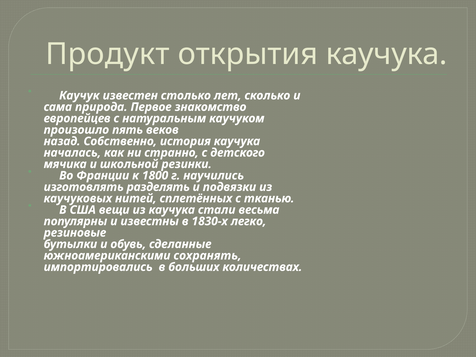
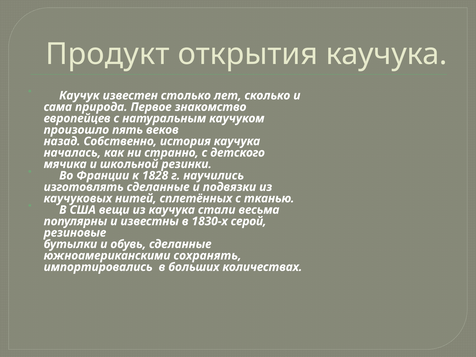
1800: 1800 -> 1828 (155, 176)
изготовлять разделять: разделять -> сделанные (158, 187)
легко: легко -> серой (249, 221)
